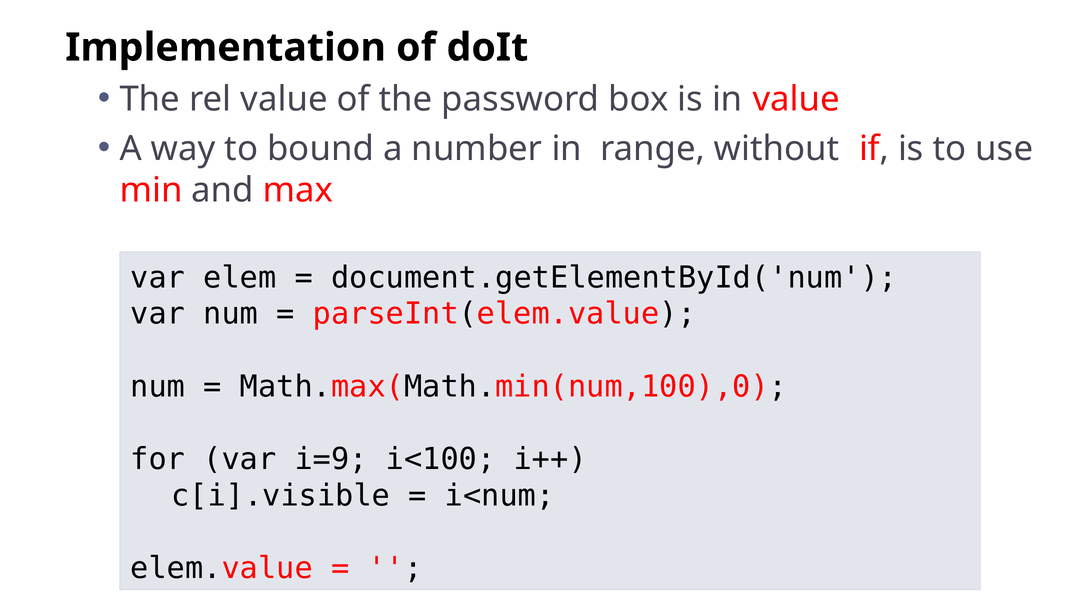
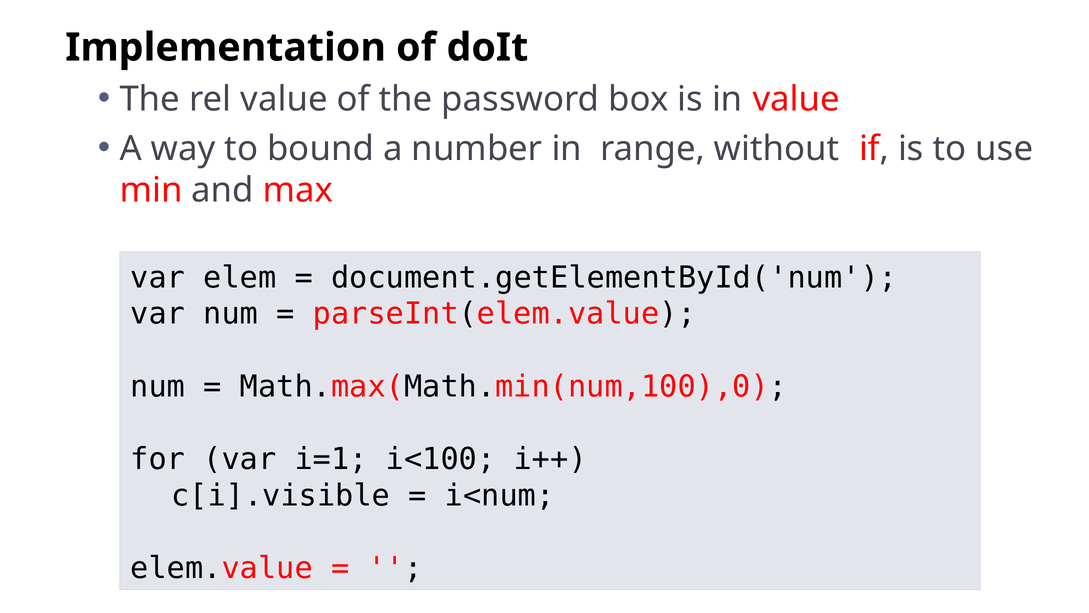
i=9: i=9 -> i=1 (331, 459)
